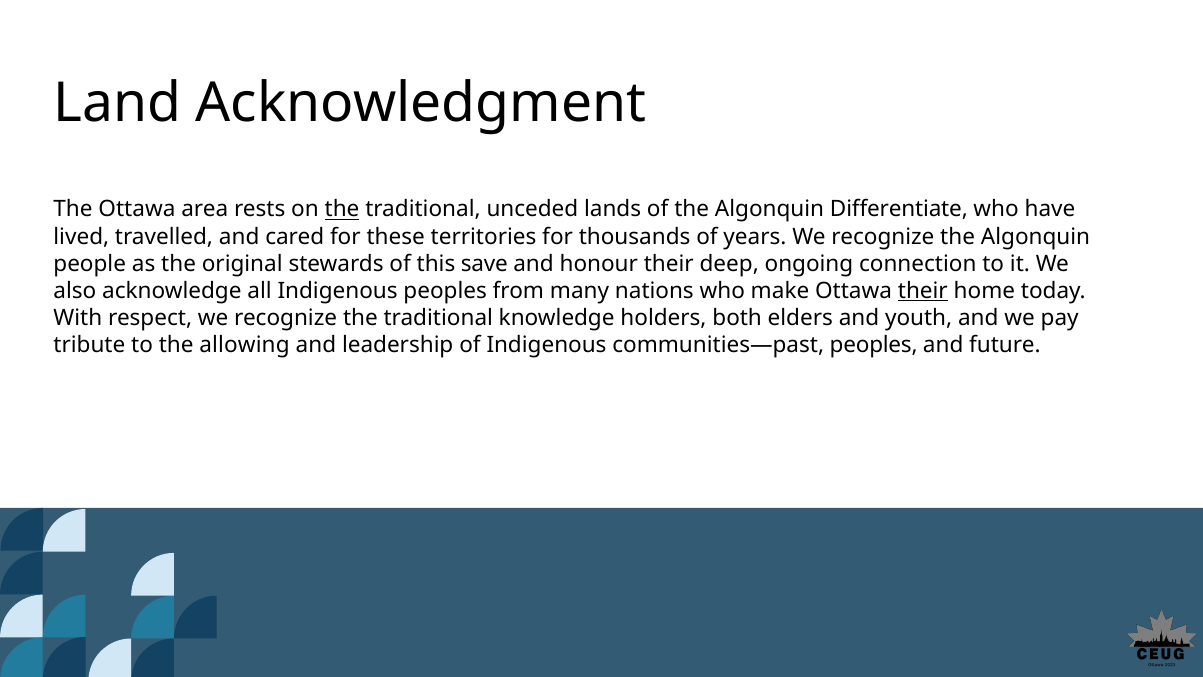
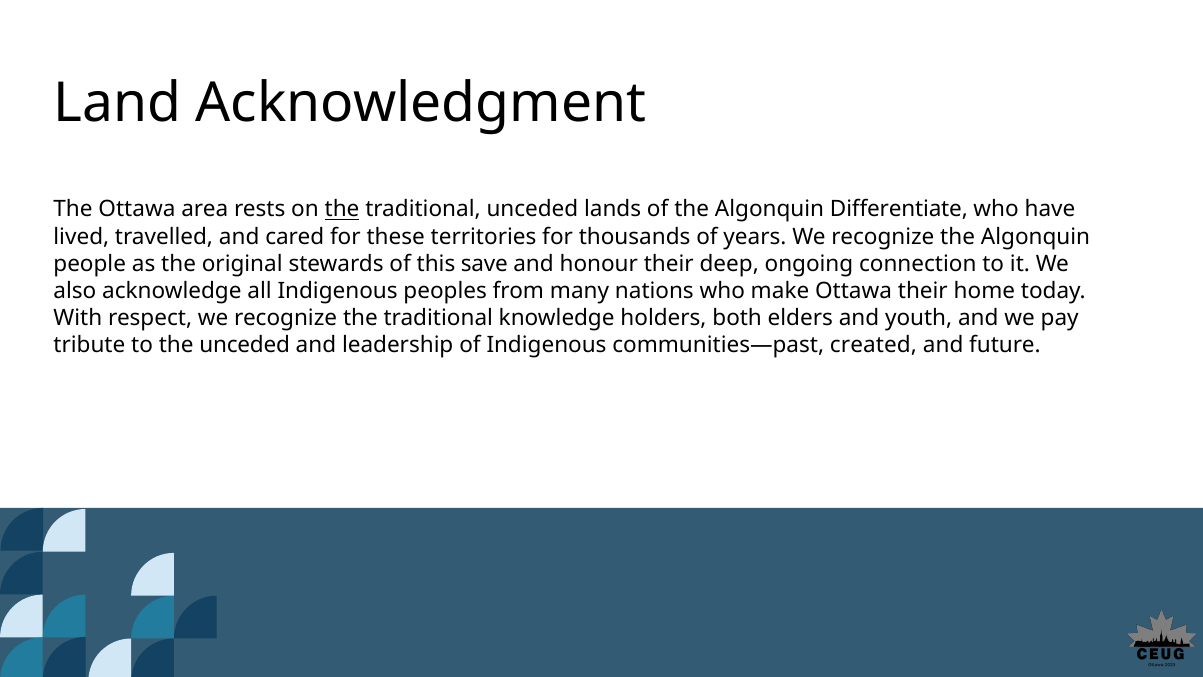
their underline: present -> none (923, 291)
the allowing: allowing -> unceded (245, 345)
communities—past peoples: peoples -> created (873, 345)
